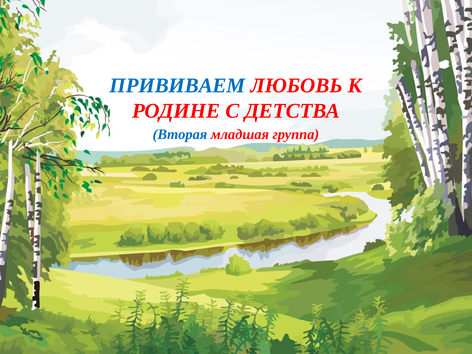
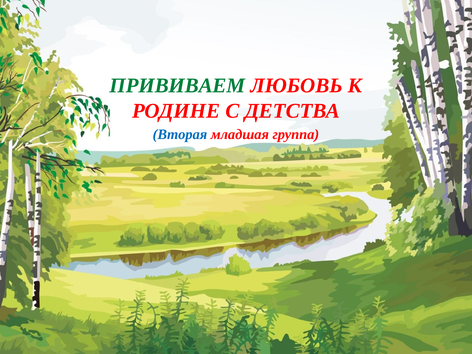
ПРИВИВАЕМ colour: blue -> green (177, 86)
